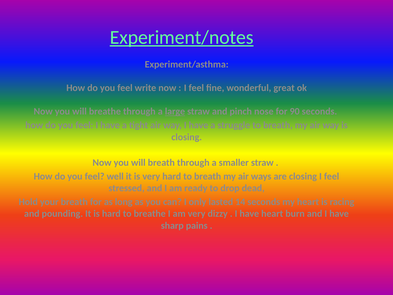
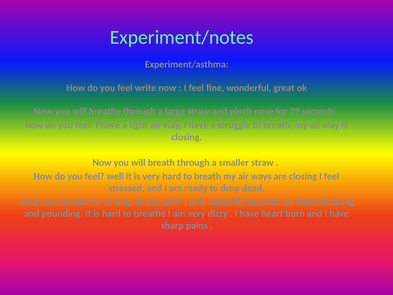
Experiment/notes underline: present -> none (182, 37)
90: 90 -> 39 (295, 111)
14: 14 -> 89 (240, 202)
